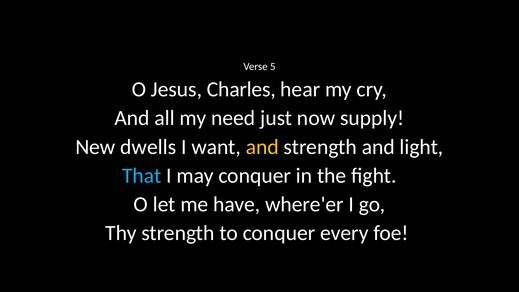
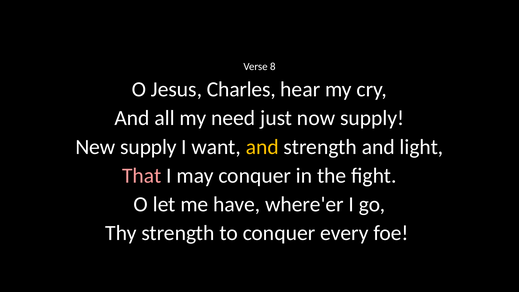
5: 5 -> 8 (273, 66)
New dwells: dwells -> supply (148, 147)
That colour: light blue -> pink (142, 176)
